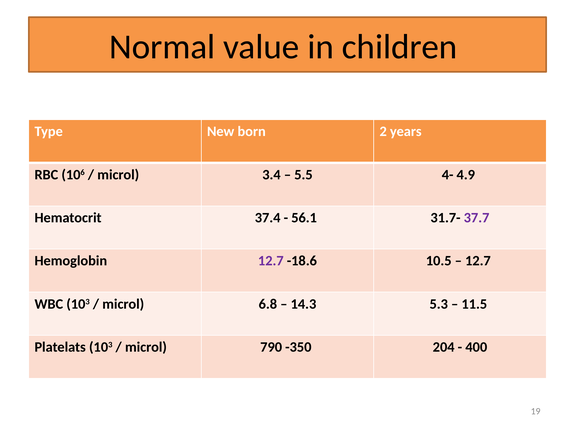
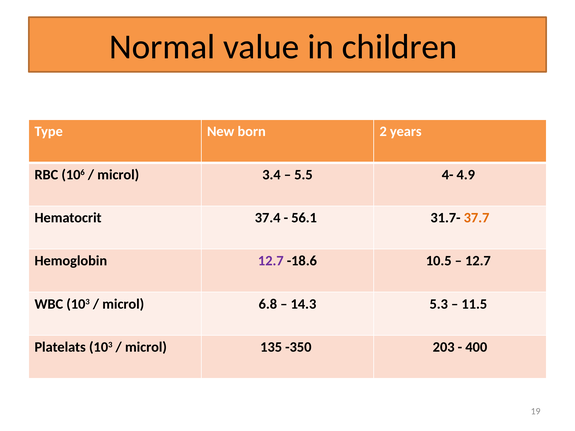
37.7 colour: purple -> orange (477, 218)
790: 790 -> 135 (271, 347)
204: 204 -> 203 (444, 347)
